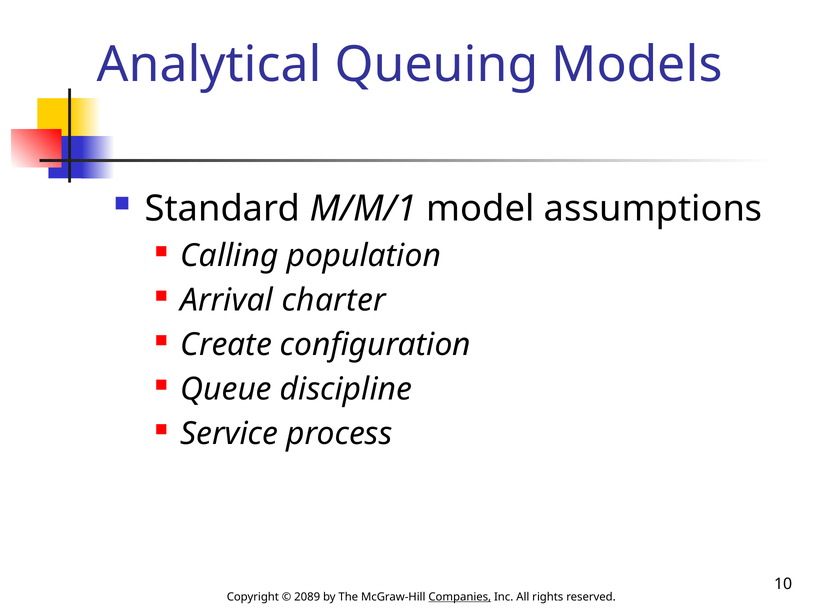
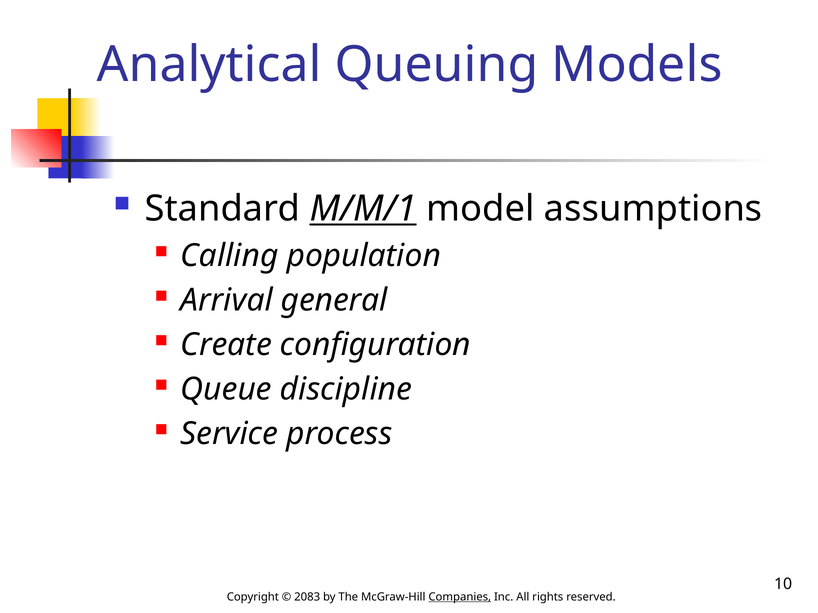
M/M/1 underline: none -> present (363, 209)
charter: charter -> general (334, 301)
2089: 2089 -> 2083 (307, 597)
